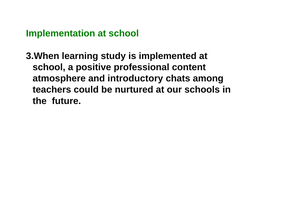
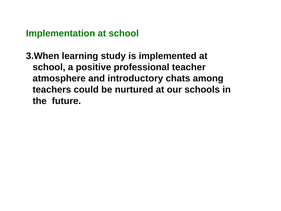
content: content -> teacher (189, 67)
